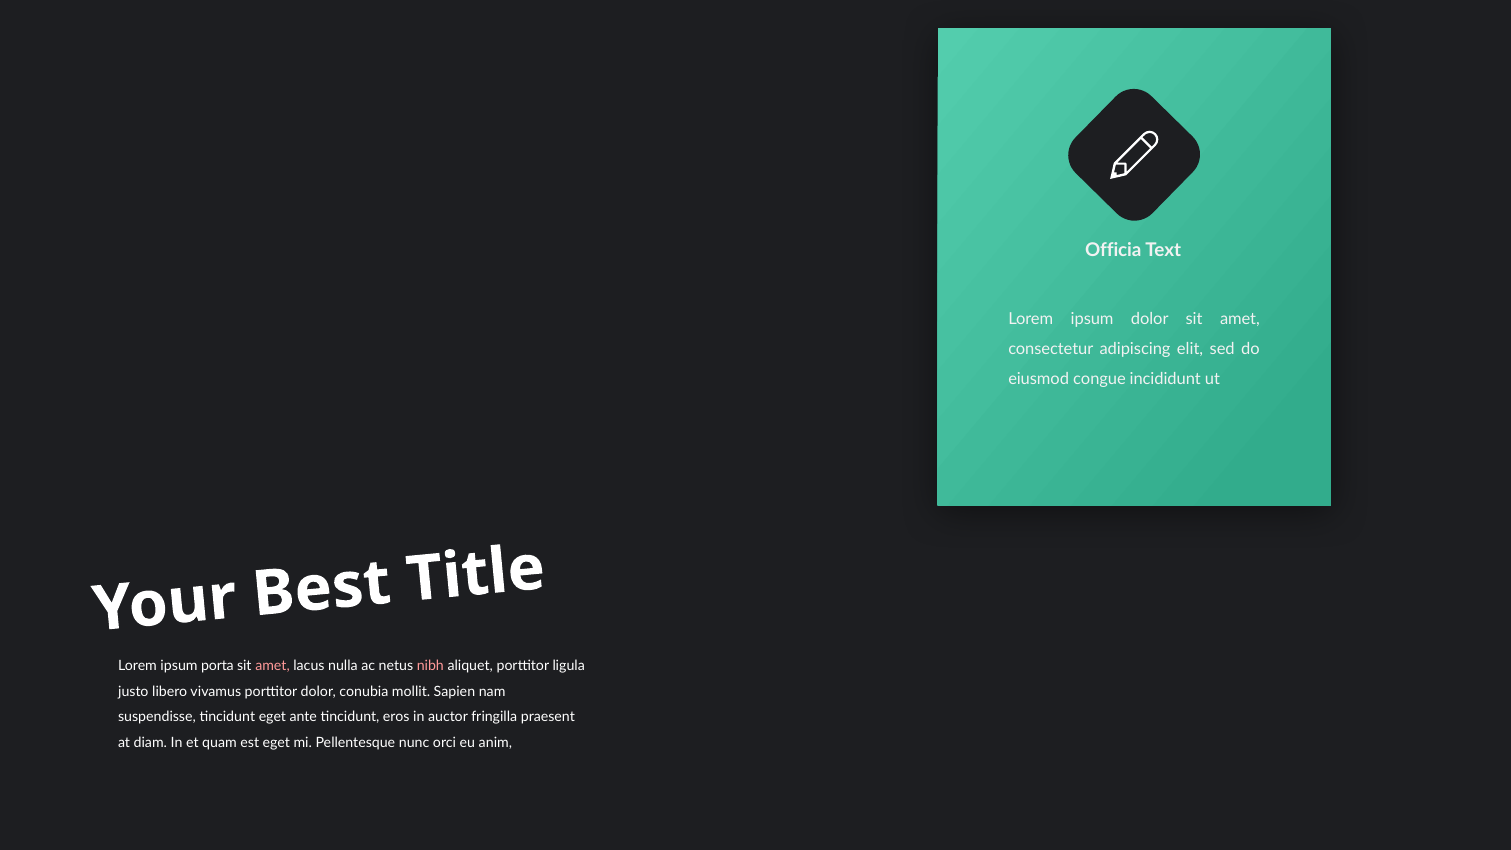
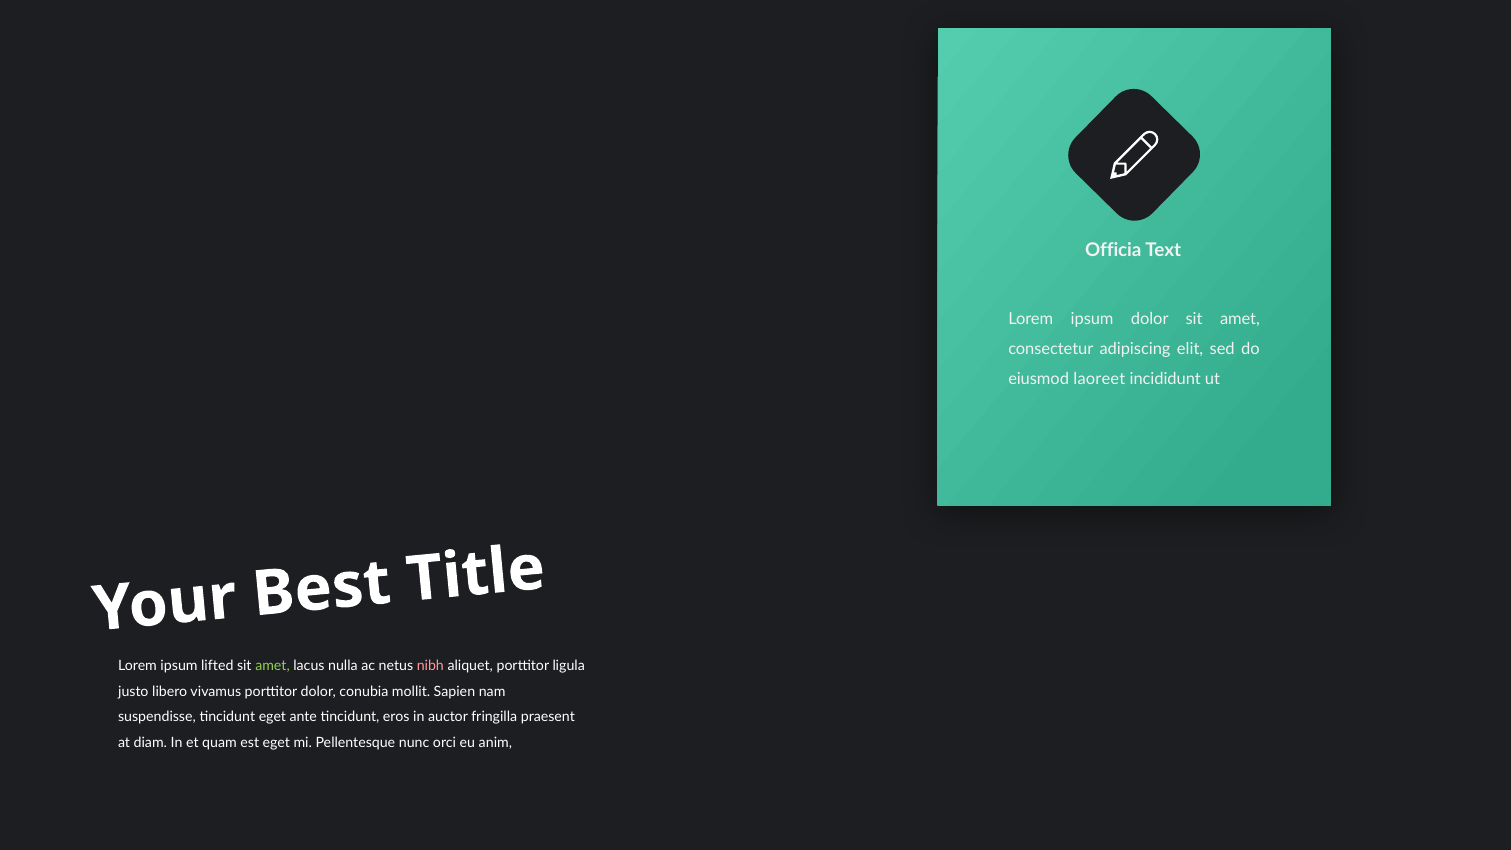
congue: congue -> laoreet (1099, 379)
porta: porta -> lifted (217, 666)
amet colour: pink -> light green (273, 666)
